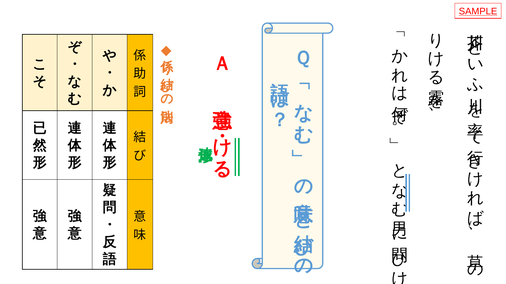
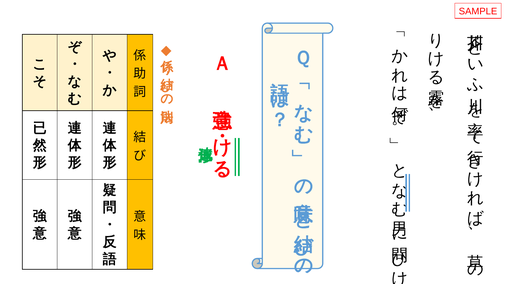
SAMPLE underline: present -> none (478, 11)
